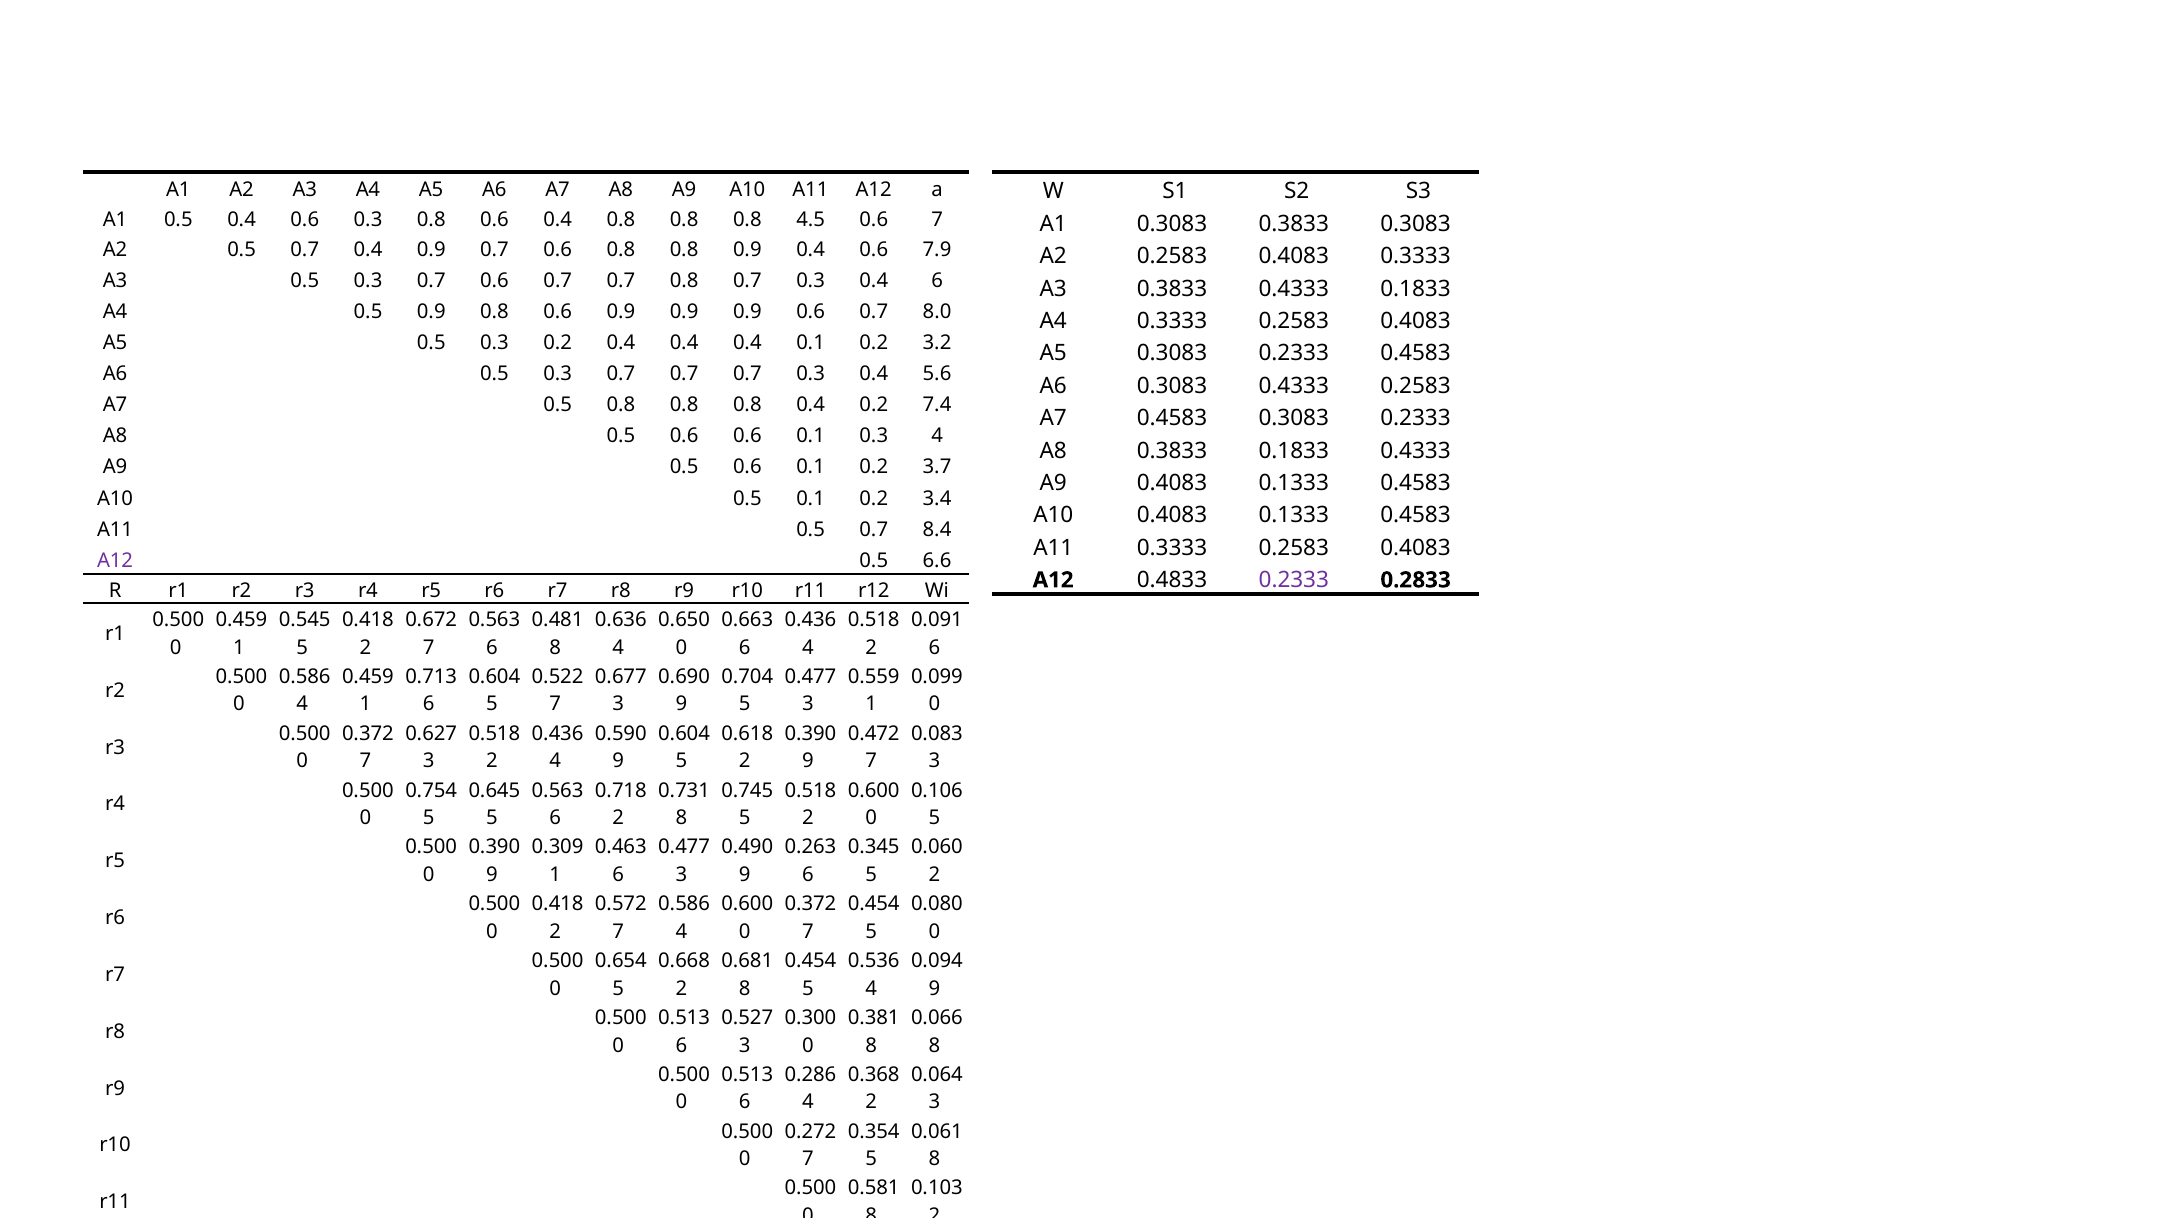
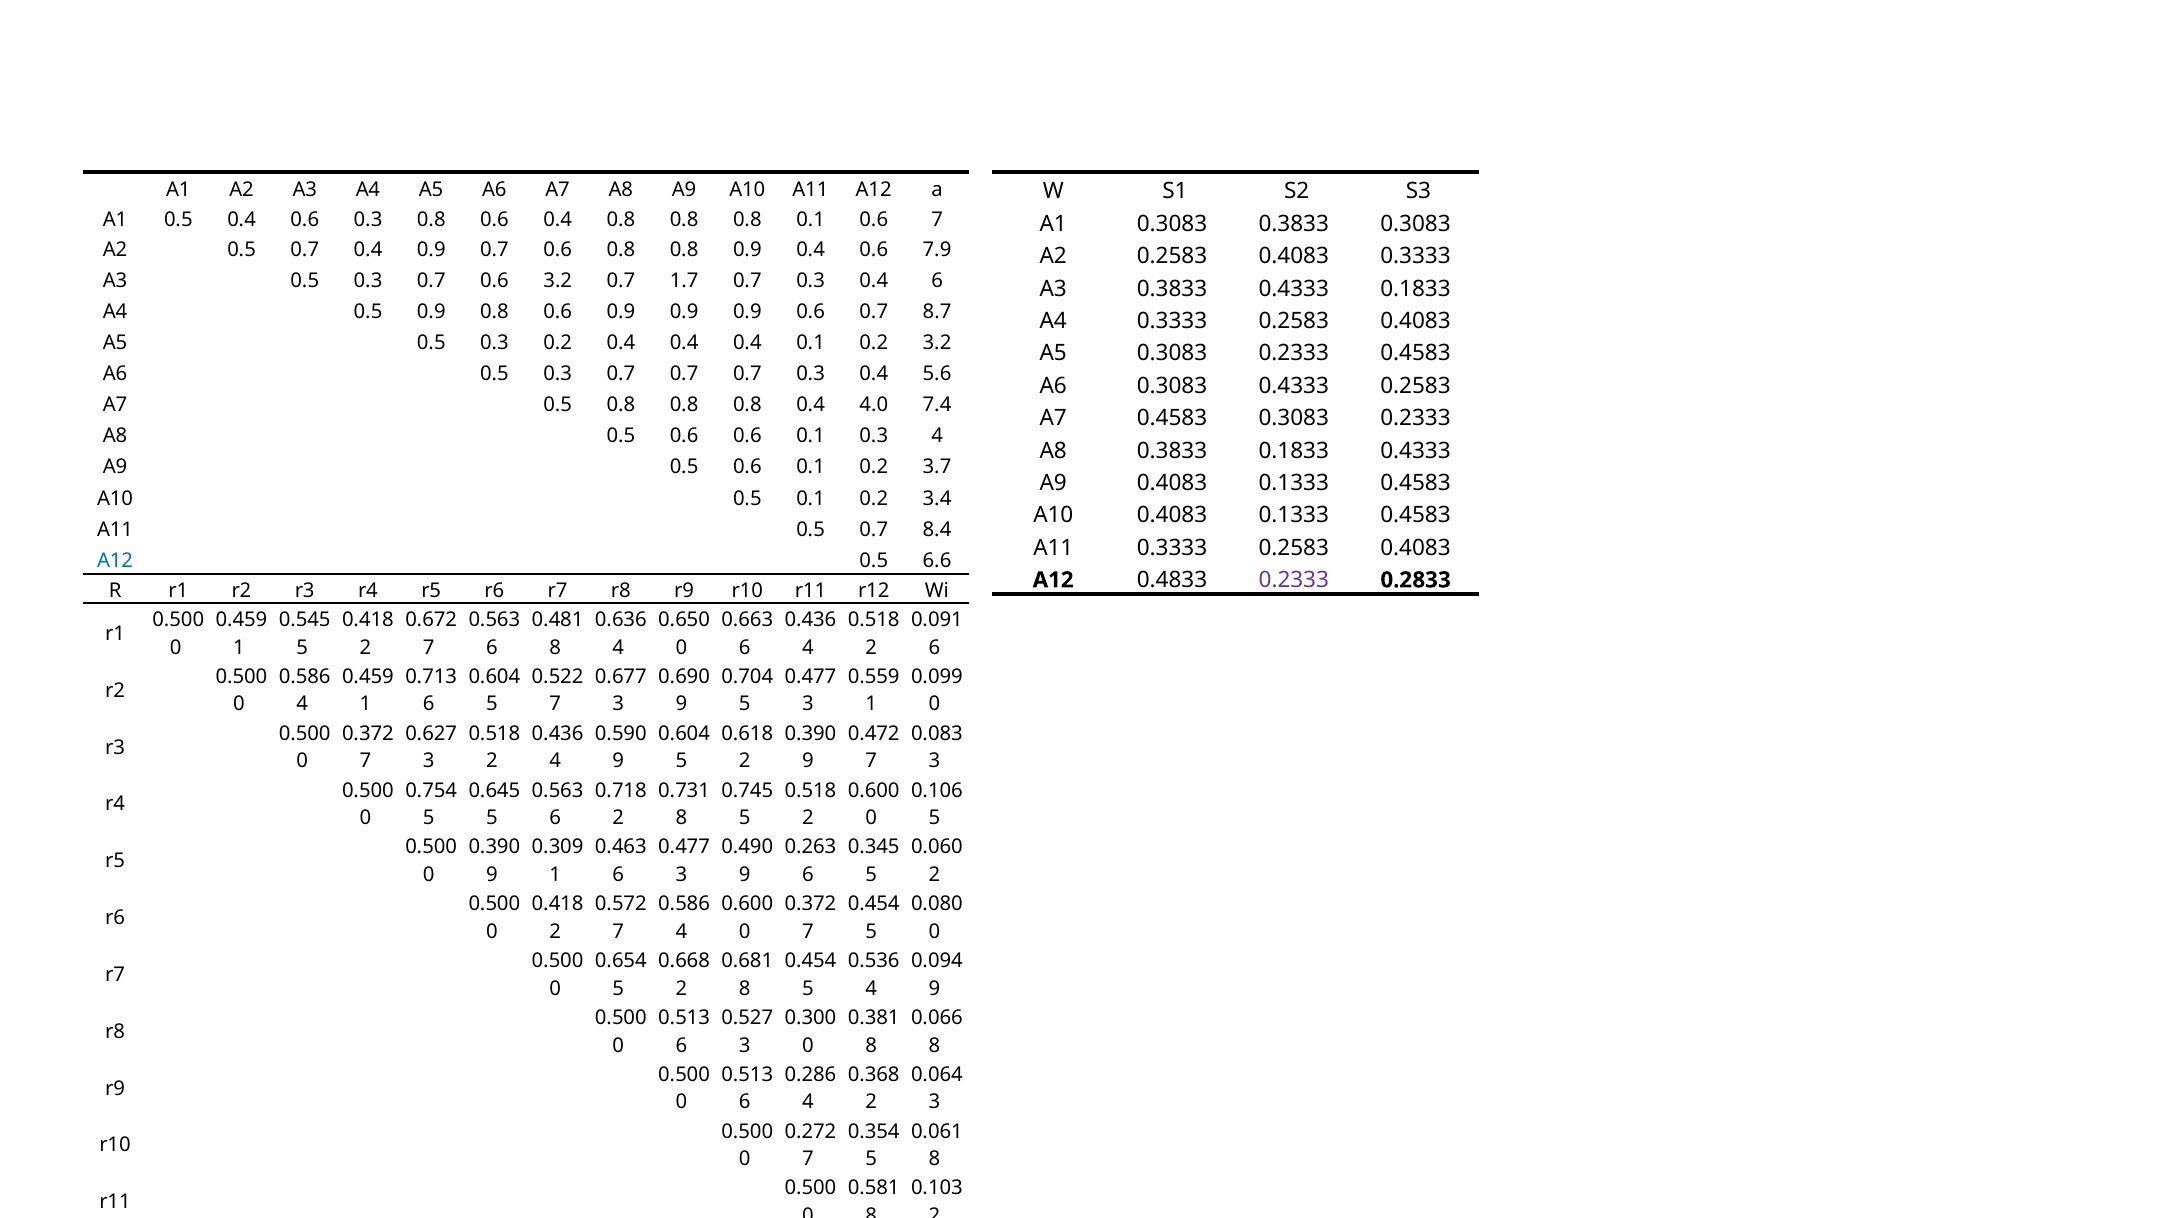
0.8 4.5: 4.5 -> 0.1 (811, 220)
0.7 0.6 0.7: 0.7 -> 3.2 (558, 281)
0.7 0.8: 0.8 -> 1.7 (684, 281)
8.0: 8.0 -> 8.7 (937, 312)
0.4 0.2: 0.2 -> 4.0 (874, 405)
A12 colour: purple -> blue (115, 560)
